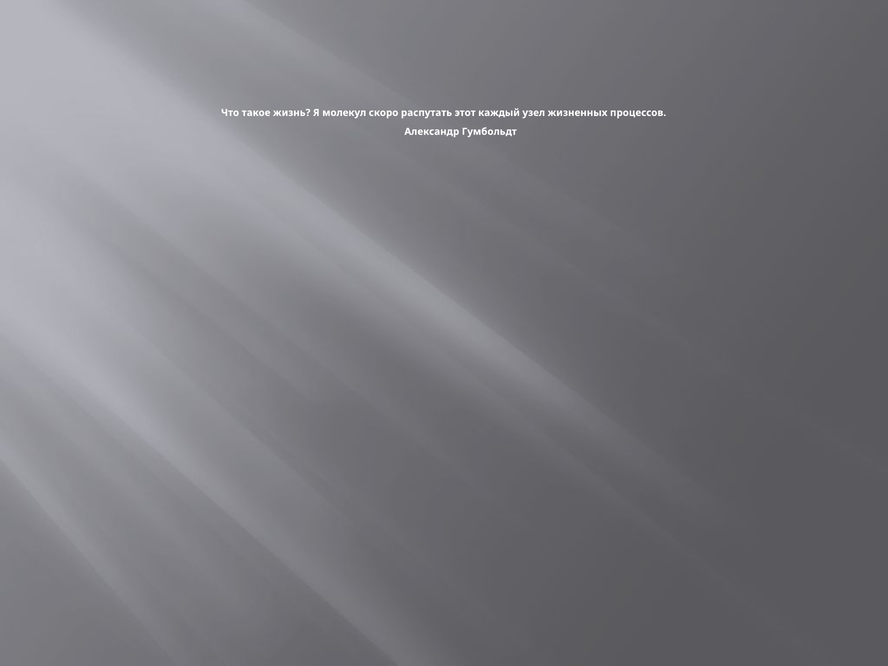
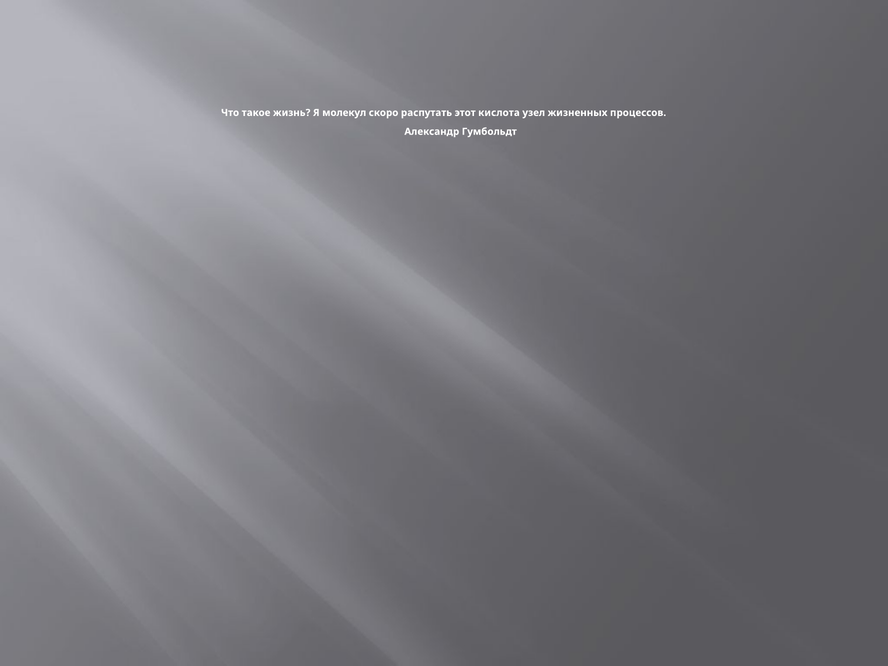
каждый: каждый -> кислота (499, 113)
